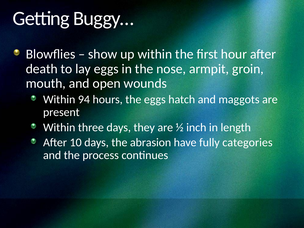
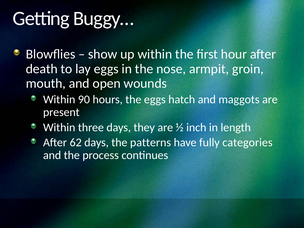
94: 94 -> 90 (84, 99)
10: 10 -> 62 (76, 143)
abrasion: abrasion -> patterns (151, 143)
